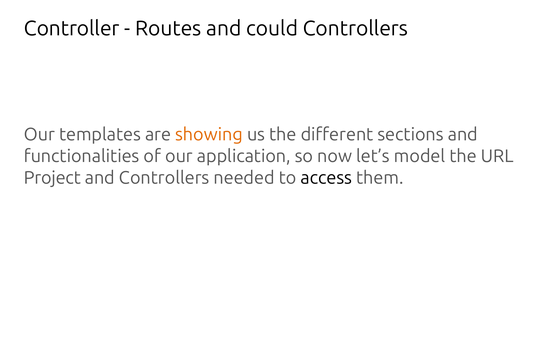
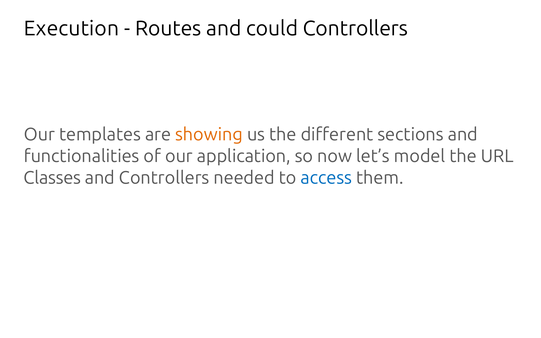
Controller: Controller -> Execution (72, 29)
Project: Project -> Classes (52, 178)
access colour: black -> blue (326, 178)
